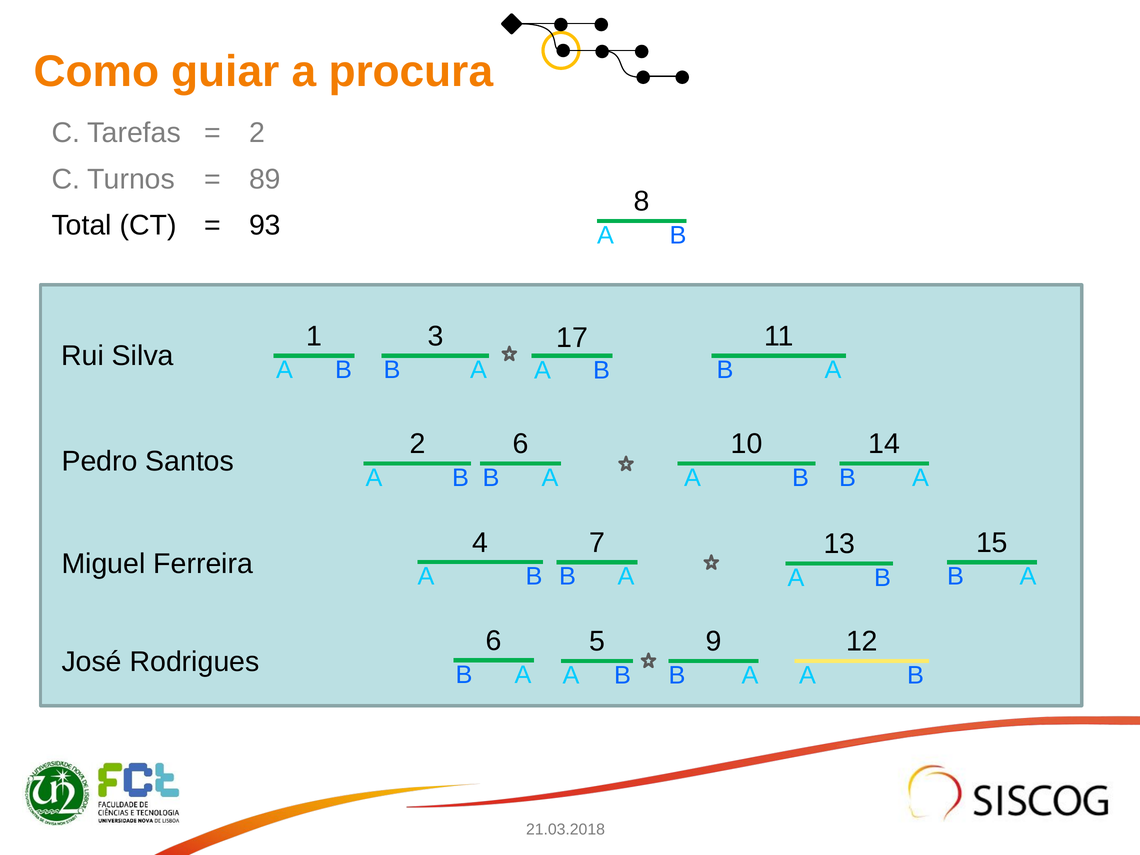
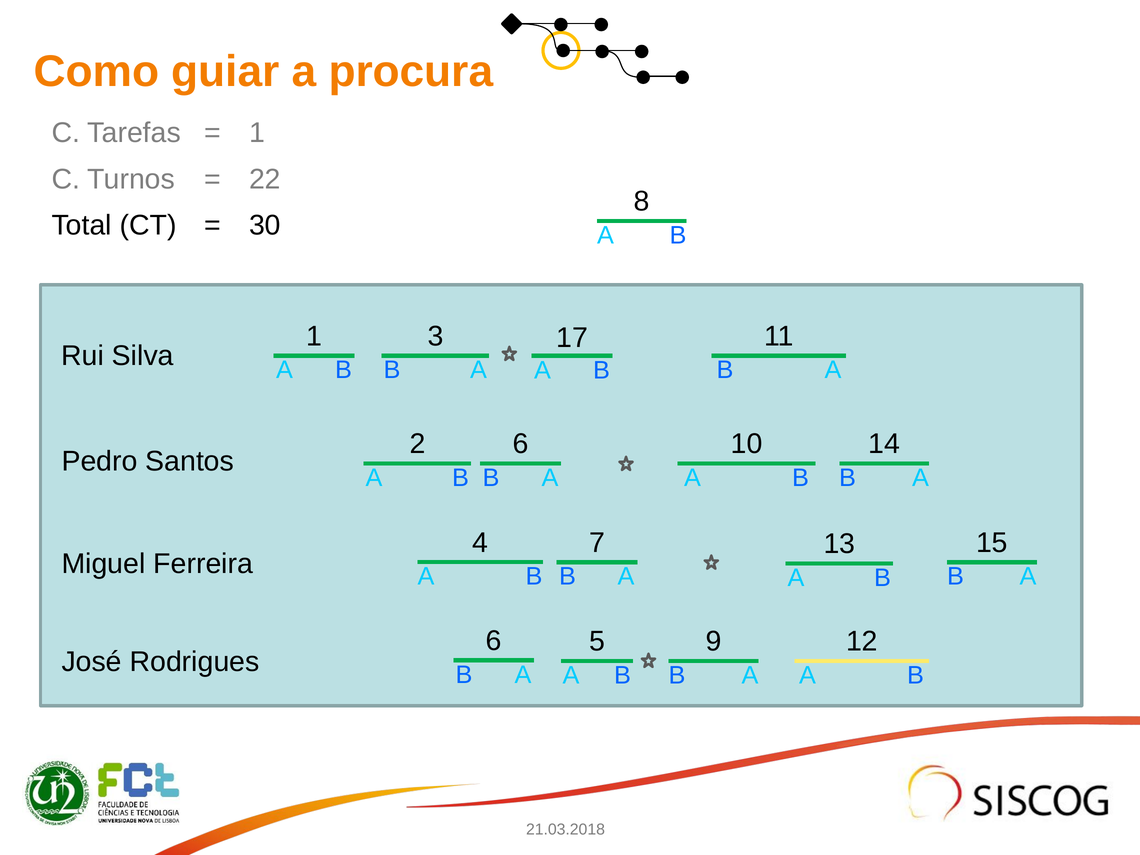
2: 2 -> 1 (257, 133)
89: 89 -> 22 (265, 179)
93: 93 -> 30 (265, 225)
